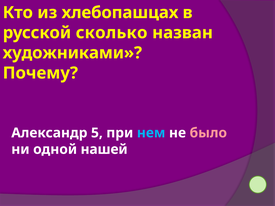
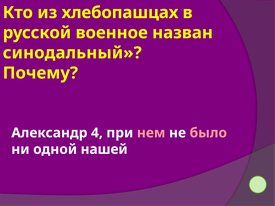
сколько: сколько -> военное (112, 33)
художниками: художниками -> синодальный (72, 53)
5: 5 -> 4 (97, 133)
нем colour: light blue -> pink (151, 133)
